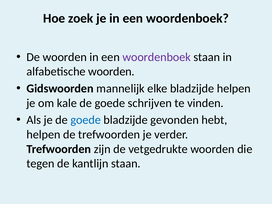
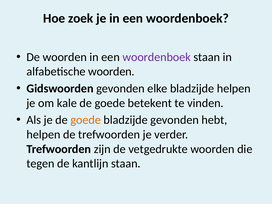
Gidswoorden mannelijk: mannelijk -> gevonden (121, 89)
schrijven: schrijven -> betekent (150, 103)
goede colour: blue -> orange (86, 120)
